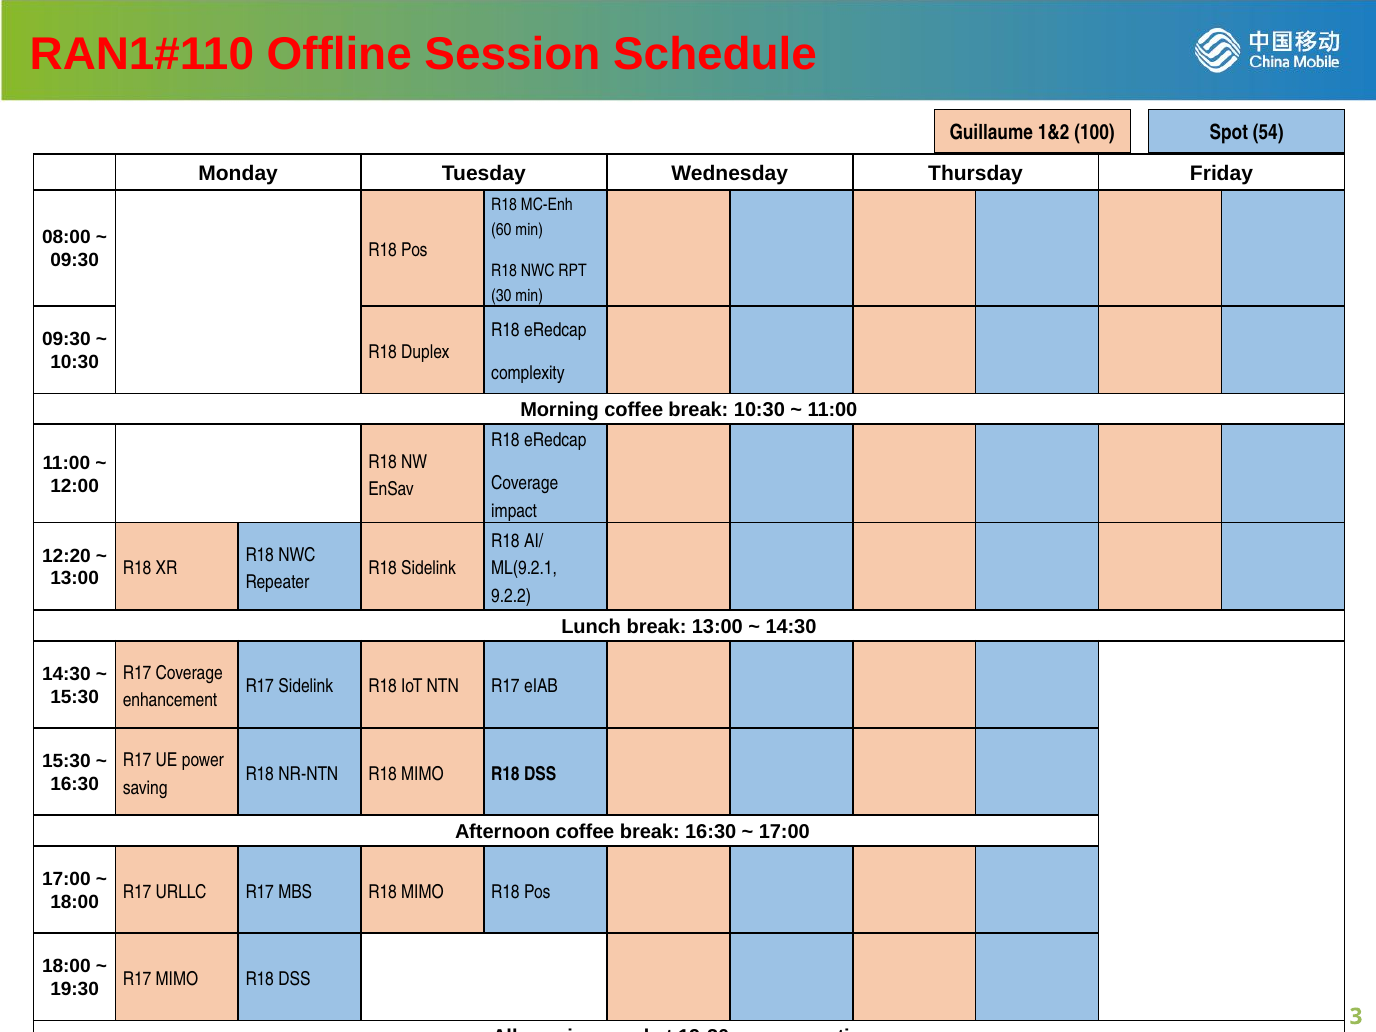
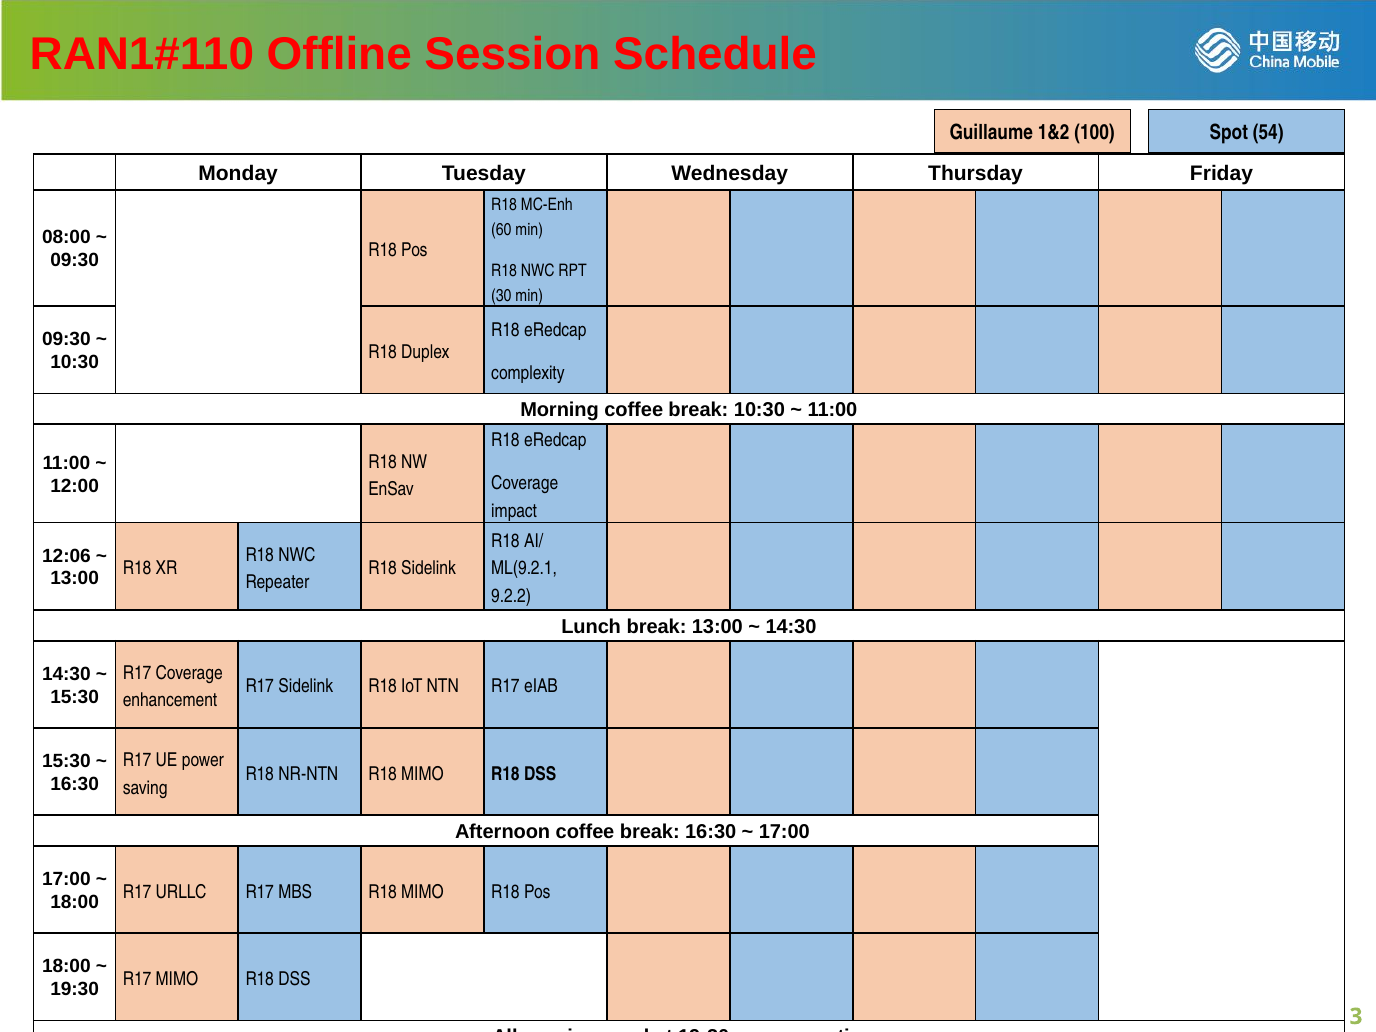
12:20: 12:20 -> 12:06 (66, 556)
